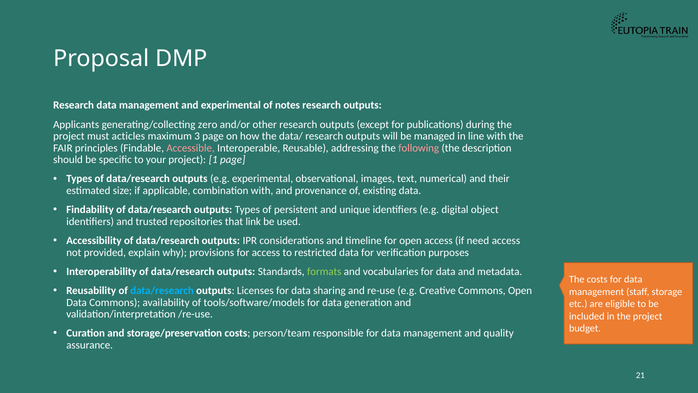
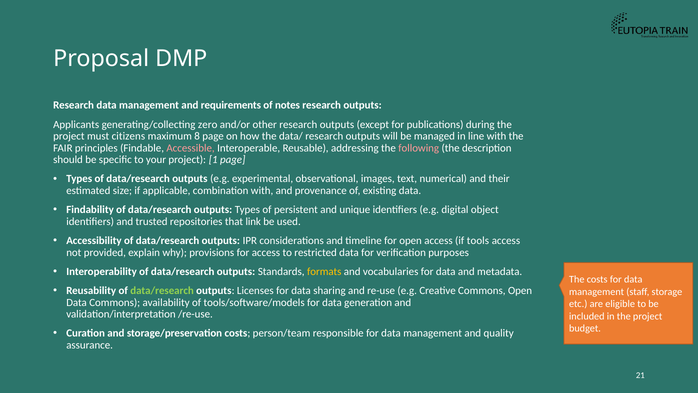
and experimental: experimental -> requirements (231, 105)
acticles: acticles -> citizens (128, 136)
3: 3 -> 8 (197, 136)
need: need -> tools (478, 240)
formats colour: light green -> yellow (324, 271)
data/research colour: light blue -> light green (162, 290)
